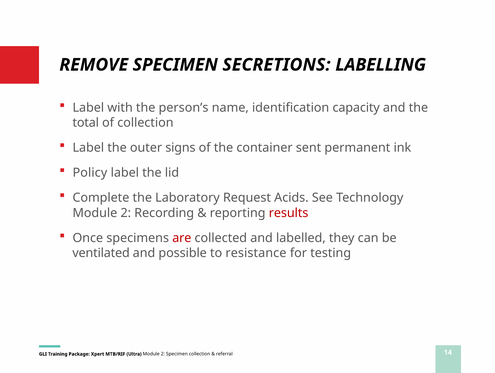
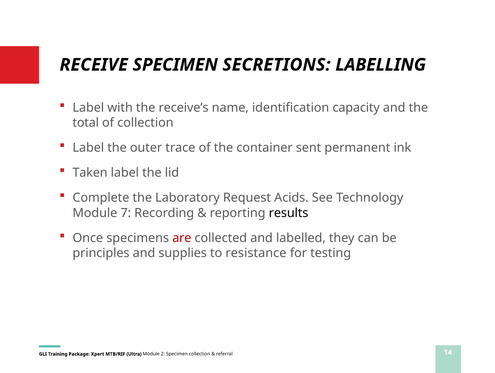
REMOVE: REMOVE -> RECEIVE (94, 65)
person’s: person’s -> receive’s (184, 108)
signs: signs -> trace (180, 148)
Policy: Policy -> Taken (90, 173)
2: 2 -> 7 (126, 213)
results colour: red -> black (289, 213)
ventilated: ventilated -> principles (101, 253)
possible: possible -> supplies (183, 253)
